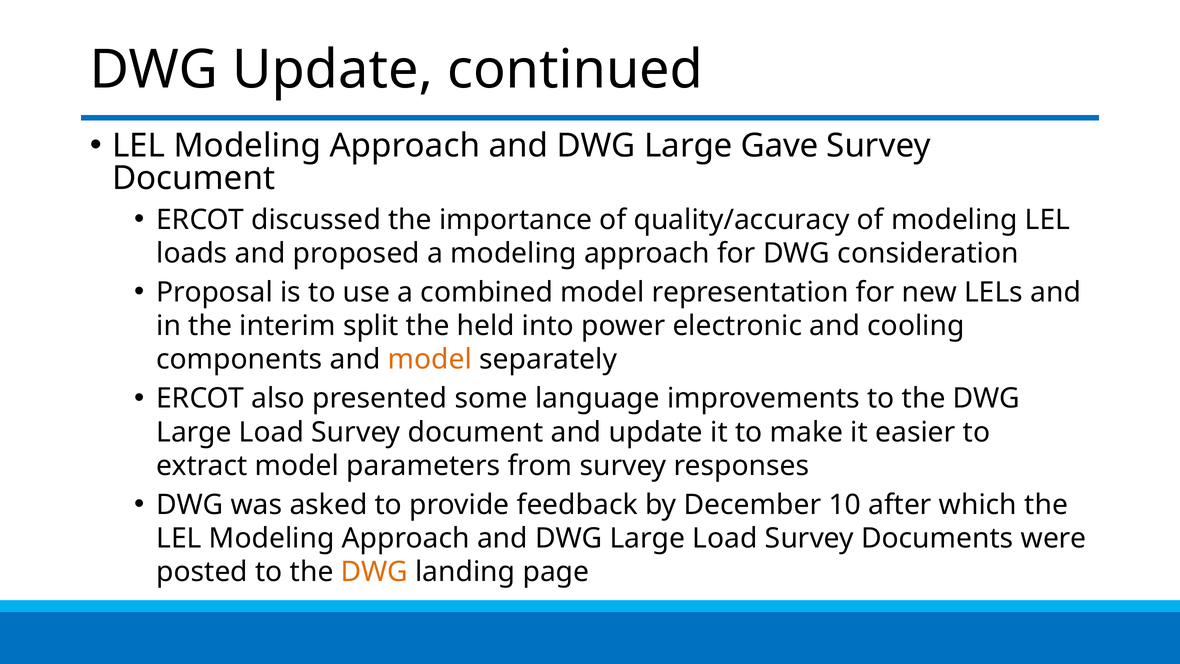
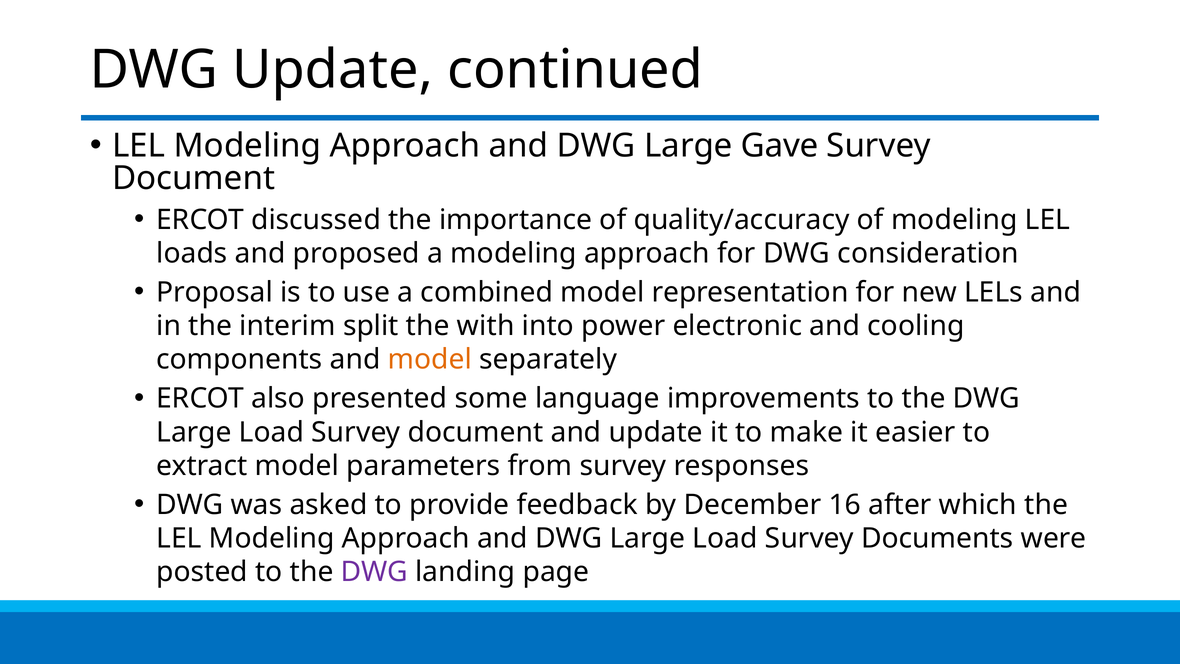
held: held -> with (486, 326)
10: 10 -> 16 (845, 505)
DWG colour: orange -> purple (374, 572)
